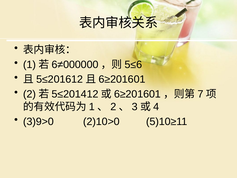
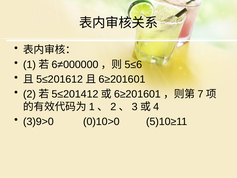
2)10>0: 2)10>0 -> 0)10>0 (101, 121)
